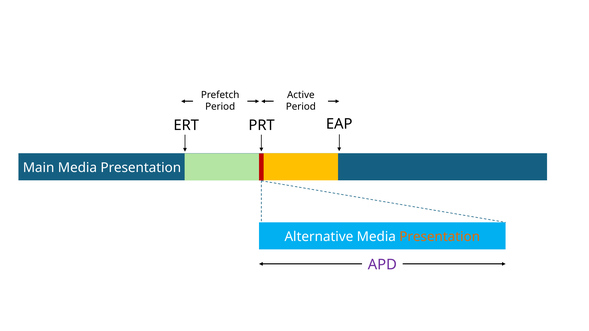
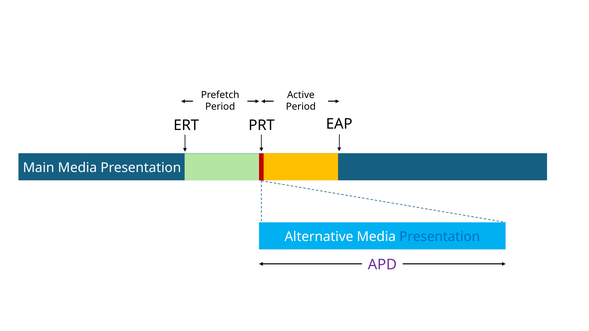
Presentation colour: orange -> blue (440, 237)
